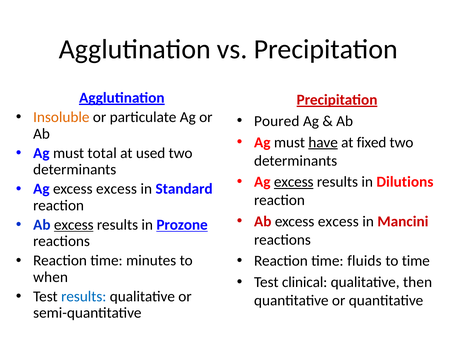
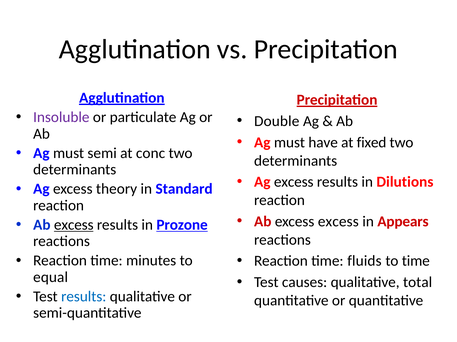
Insoluble colour: orange -> purple (61, 117)
Poured: Poured -> Double (277, 121)
have underline: present -> none (323, 143)
total: total -> semi (102, 153)
used: used -> conc (151, 153)
excess underline: present -> none (294, 182)
Ag excess excess: excess -> theory (117, 189)
Mancini: Mancini -> Appears (403, 222)
when: when -> equal (51, 278)
clinical: clinical -> causes (305, 283)
then: then -> total (418, 283)
